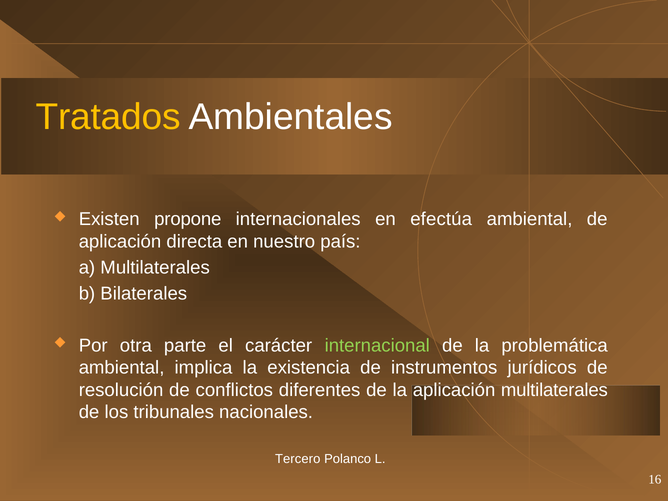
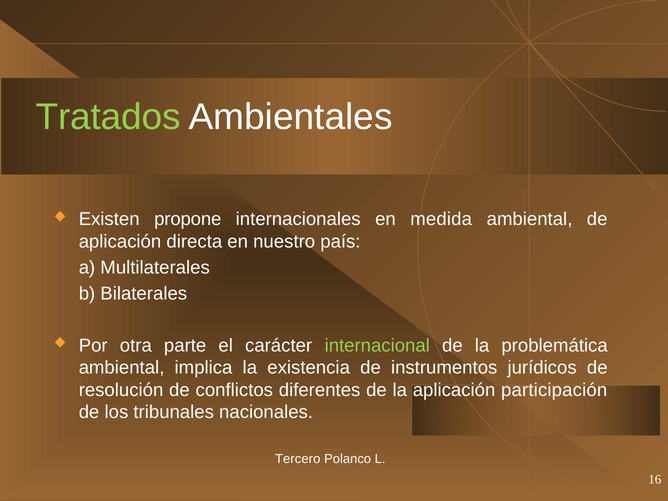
Tratados colour: yellow -> light green (108, 117)
efectúa: efectúa -> medida (441, 219)
aplicación multilaterales: multilaterales -> participación (554, 390)
